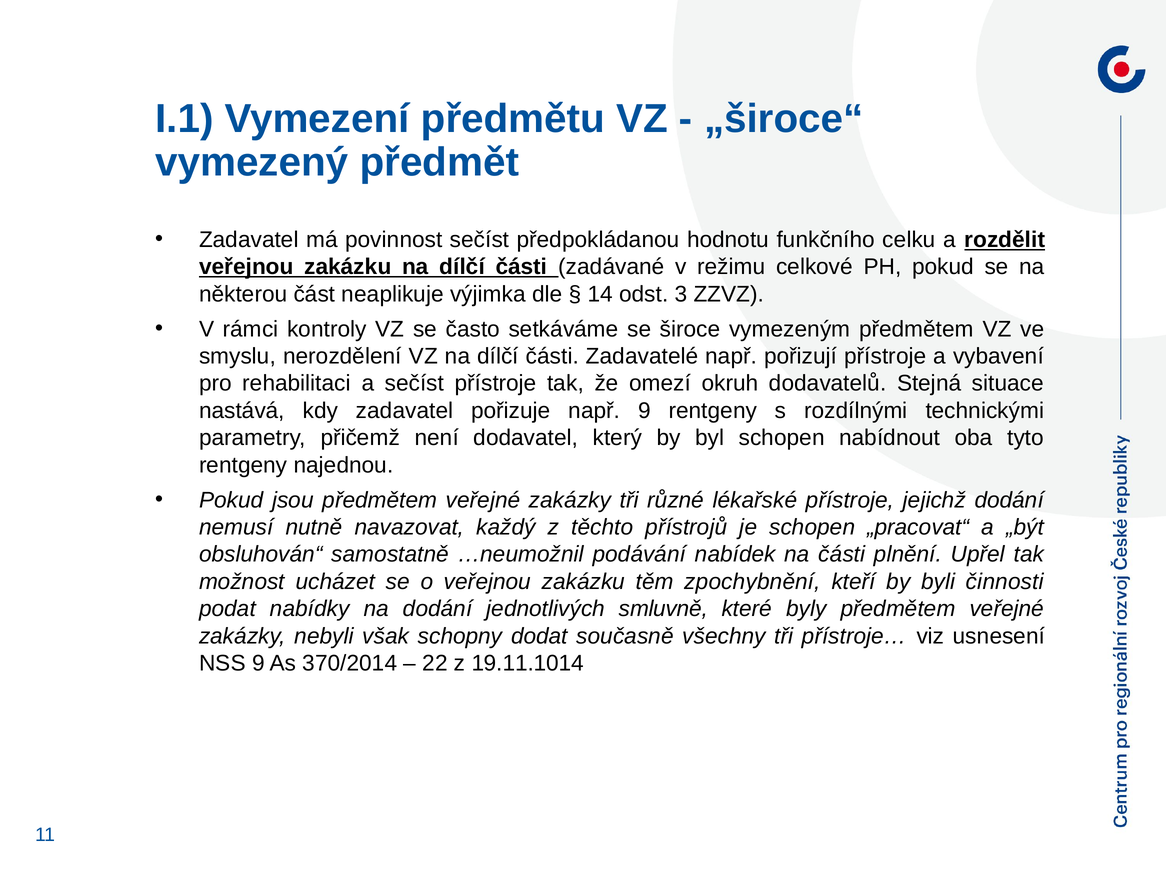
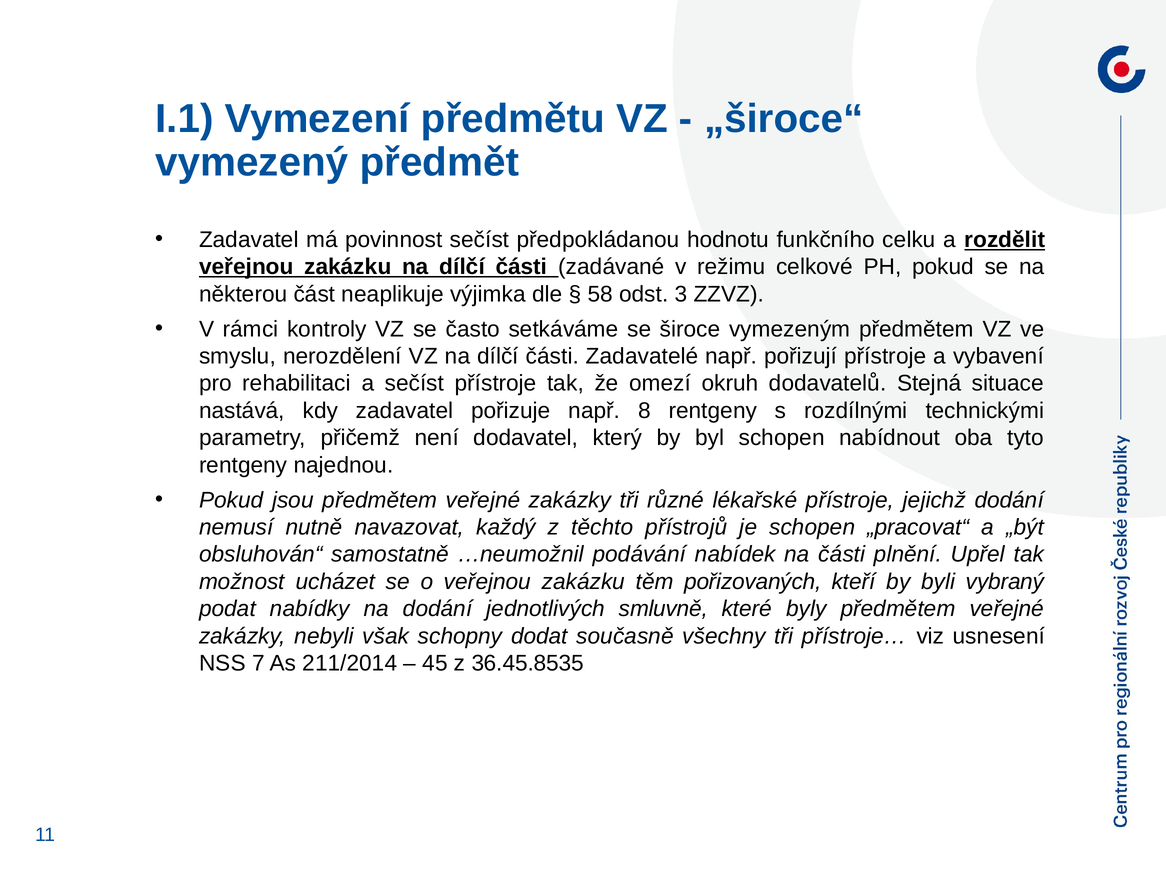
14: 14 -> 58 (600, 294)
např 9: 9 -> 8 (645, 411)
zpochybnění: zpochybnění -> pořizovaných (753, 582)
činnosti: činnosti -> vybraný (1005, 582)
NSS 9: 9 -> 7 (258, 664)
370/2014: 370/2014 -> 211/2014 (350, 664)
22: 22 -> 45 (435, 664)
19.11.1014: 19.11.1014 -> 36.45.8535 (528, 664)
